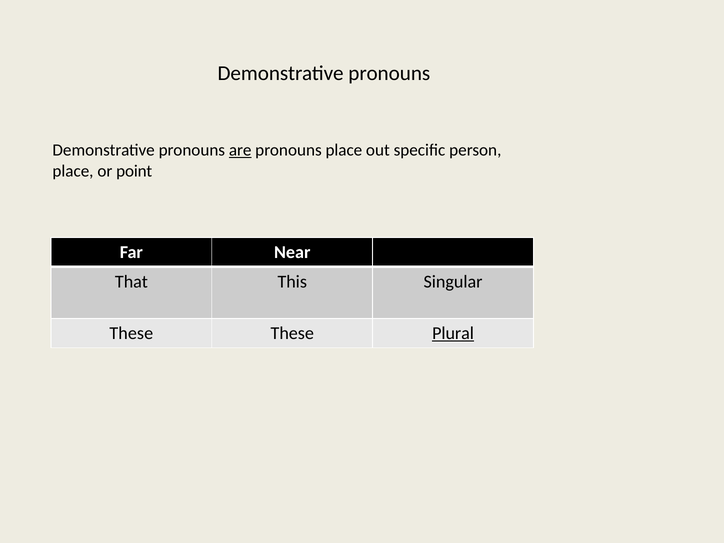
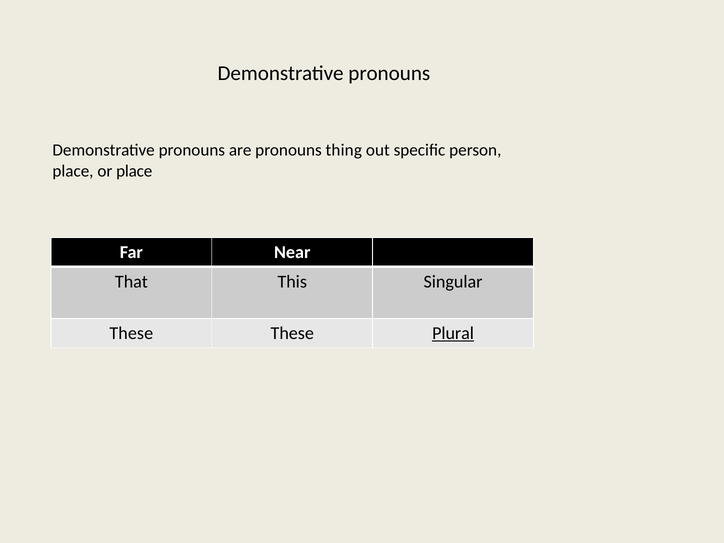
are underline: present -> none (240, 150)
pronouns place: place -> thing (344, 150)
or point: point -> place (134, 171)
